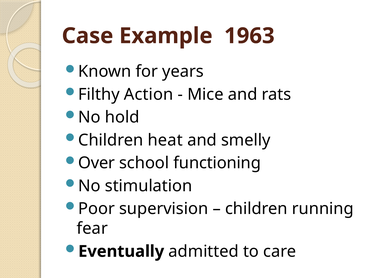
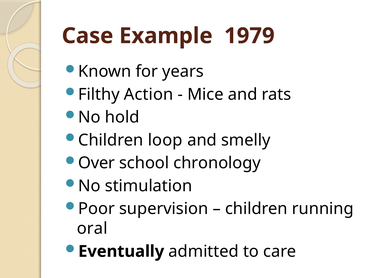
1963: 1963 -> 1979 (249, 36)
heat: heat -> loop (165, 140)
functioning: functioning -> chronology (217, 163)
fear: fear -> oral (92, 228)
